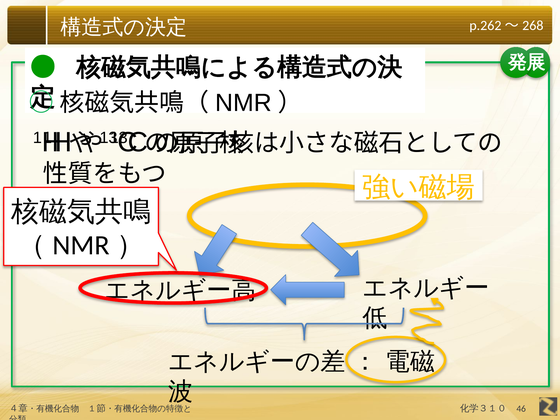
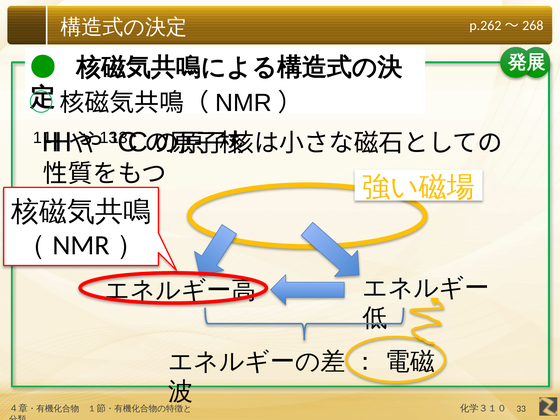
46: 46 -> 33 (521, 409)
